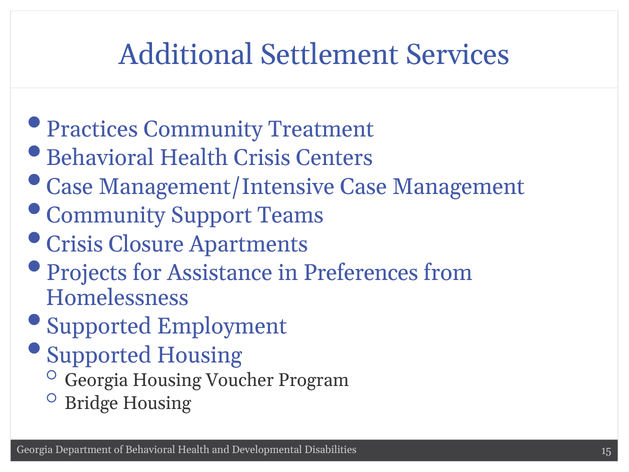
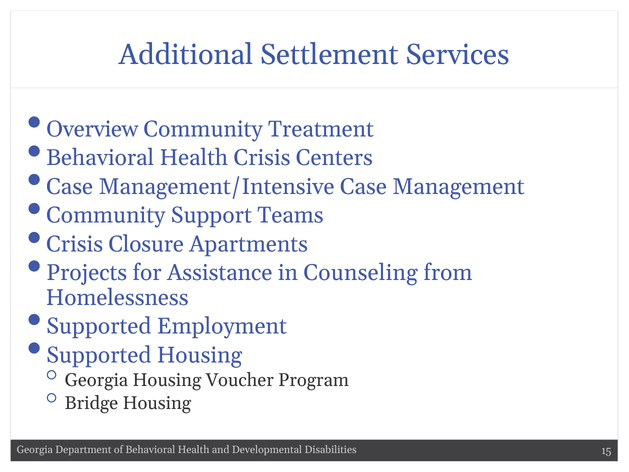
Practices: Practices -> Overview (92, 129)
Preferences: Preferences -> Counseling (361, 273)
